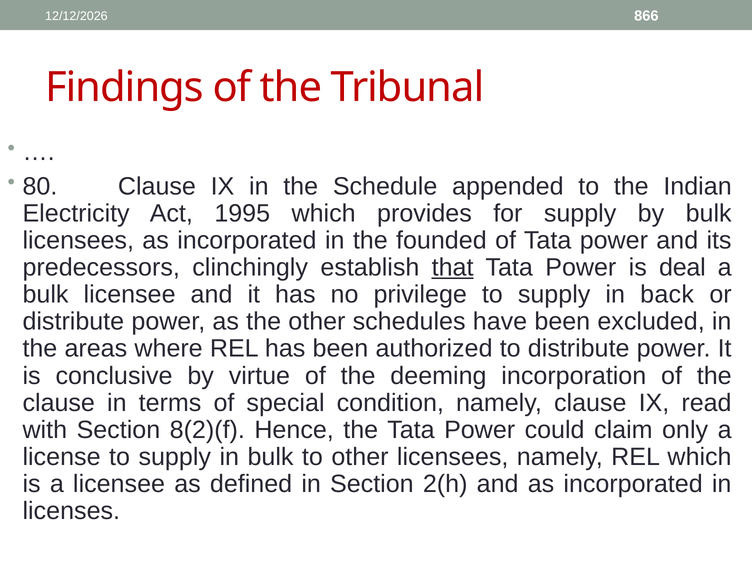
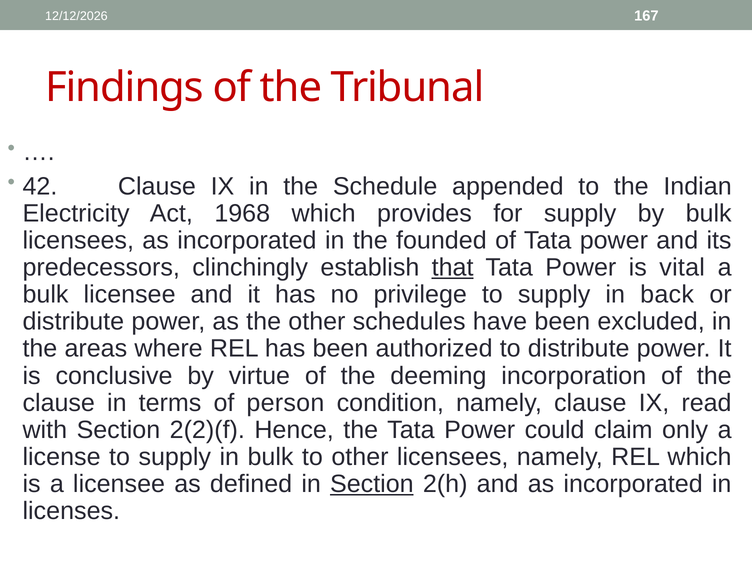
866: 866 -> 167 (646, 16)
80: 80 -> 42 (40, 186)
1995: 1995 -> 1968 (242, 213)
deal: deal -> vital (682, 268)
special: special -> person (285, 403)
8(2)(f: 8(2)(f -> 2(2)(f (207, 430)
Section underline: none -> present (372, 484)
